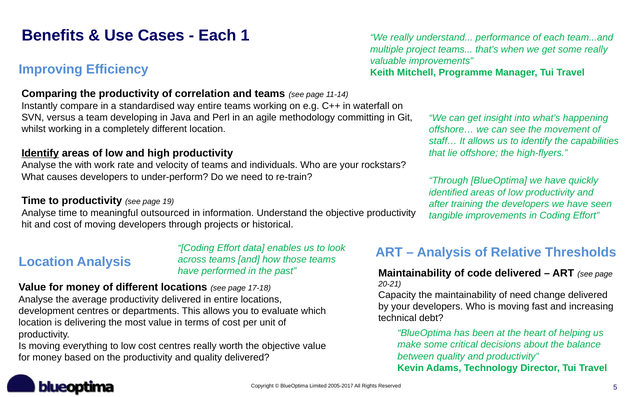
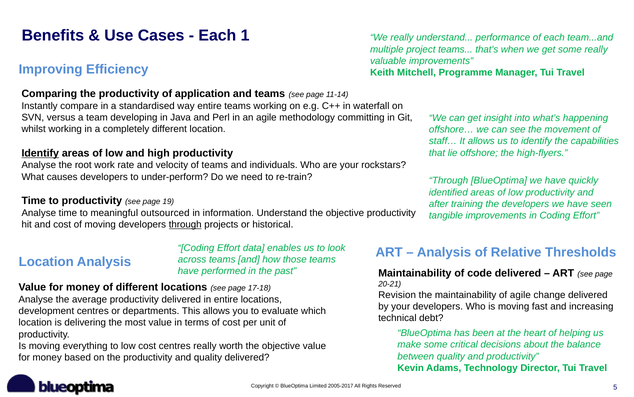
correlation: correlation -> application (203, 94)
with: with -> root (83, 165)
through underline: none -> present (185, 224)
Capacity: Capacity -> Revision (397, 294)
of need: need -> agile (520, 294)
